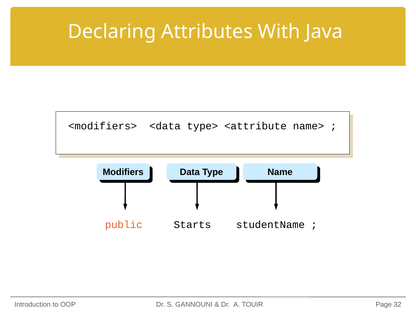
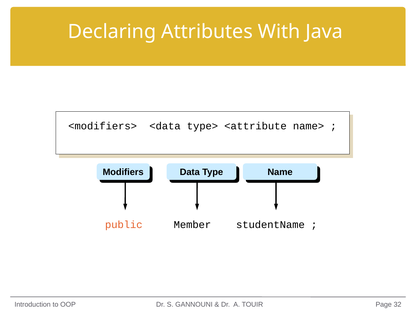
Starts: Starts -> Member (192, 225)
